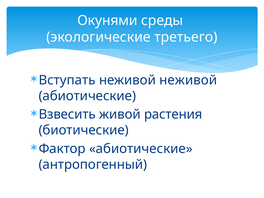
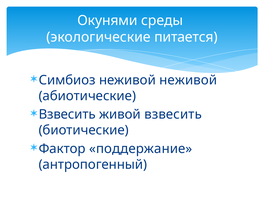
третьего: третьего -> питается (186, 37)
Вступать: Вступать -> Симбиоз (67, 80)
живой растения: растения -> взвесить (173, 114)
Фактор абиотические: абиотические -> поддержание (141, 149)
